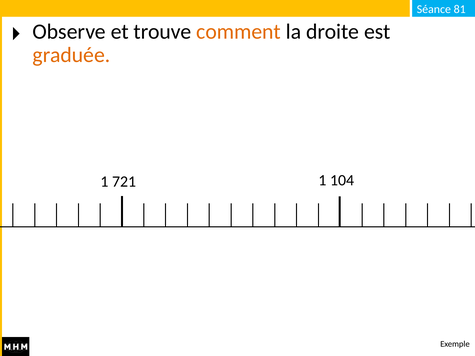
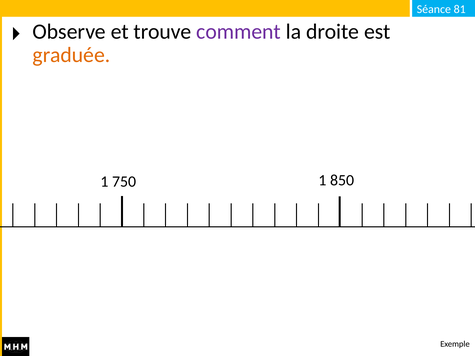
comment colour: orange -> purple (239, 32)
721: 721 -> 750 (124, 182)
104: 104 -> 850 (342, 180)
